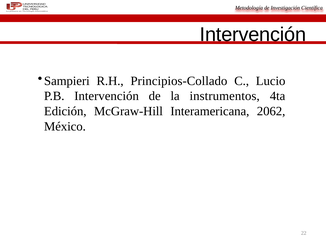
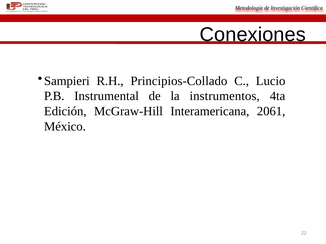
Intervención: Intervención -> Conexiones (253, 35)
P.B Intervención: Intervención -> Instrumental (107, 96)
2062: 2062 -> 2061 (271, 111)
